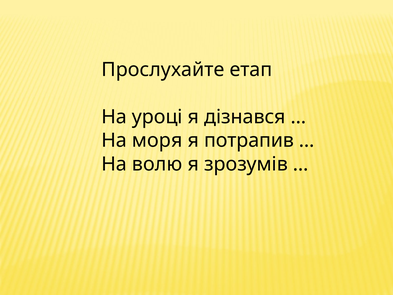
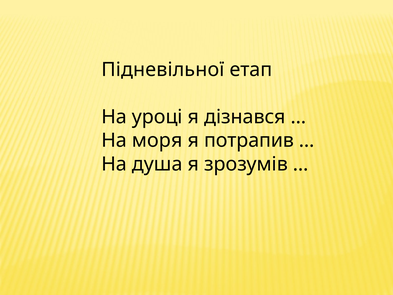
Прослухайте: Прослухайте -> Підневільної (163, 70)
волю: волю -> душа (157, 164)
